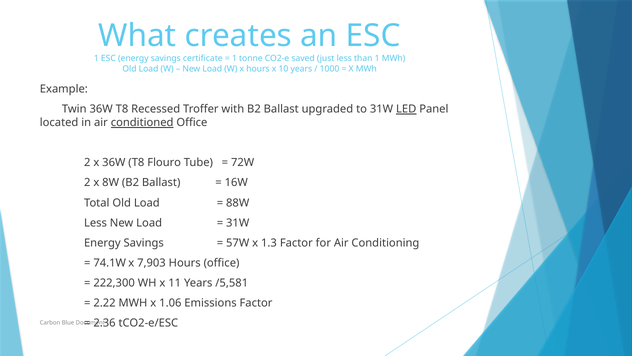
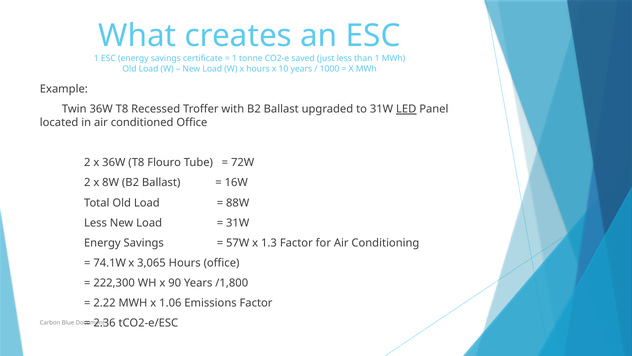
conditioned underline: present -> none (142, 122)
7,903: 7,903 -> 3,065 (151, 263)
11: 11 -> 90 (175, 283)
/5,581: /5,581 -> /1,800 (232, 283)
